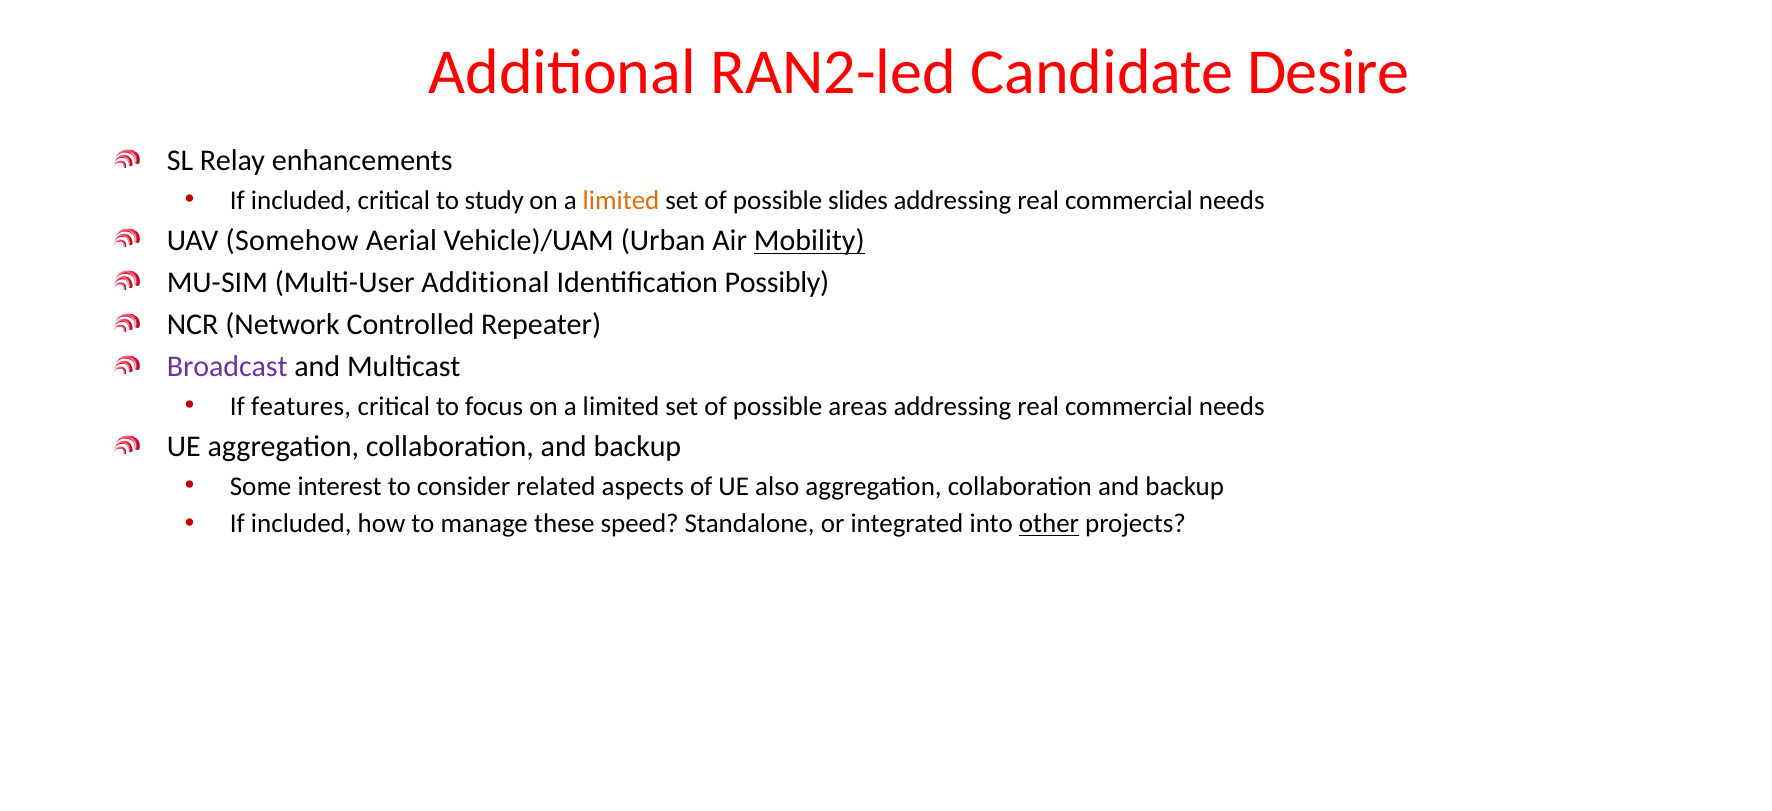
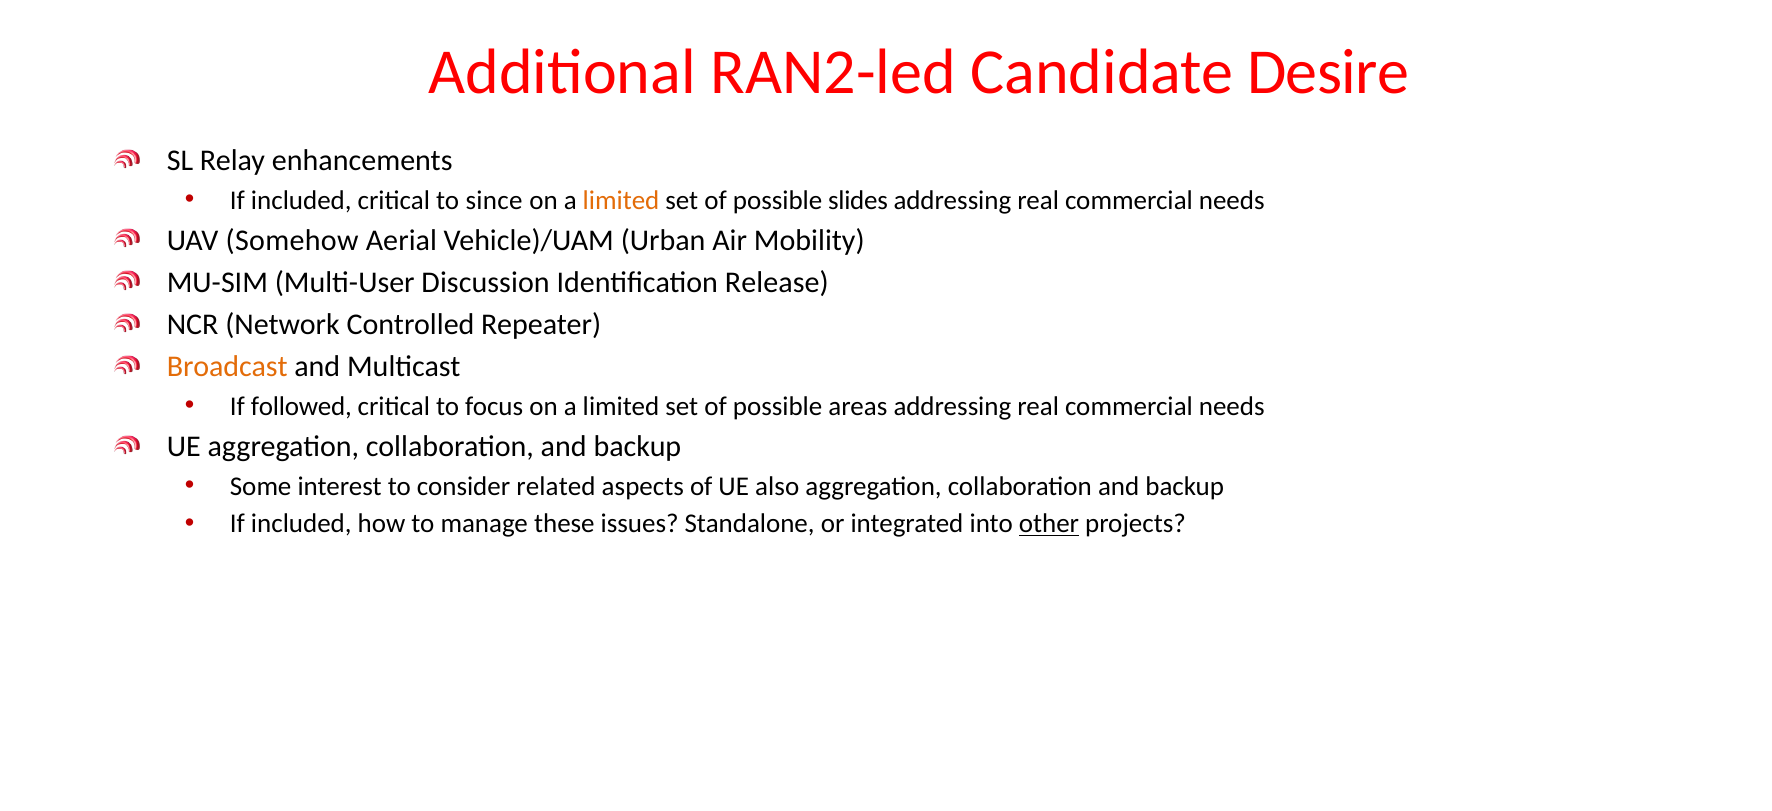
study: study -> since (494, 200)
Mobility underline: present -> none (809, 240)
Multi-User Additional: Additional -> Discussion (486, 282)
Possibly: Possibly -> Release (777, 282)
Broadcast colour: purple -> orange (227, 367)
features: features -> followed (301, 406)
speed: speed -> issues (640, 524)
